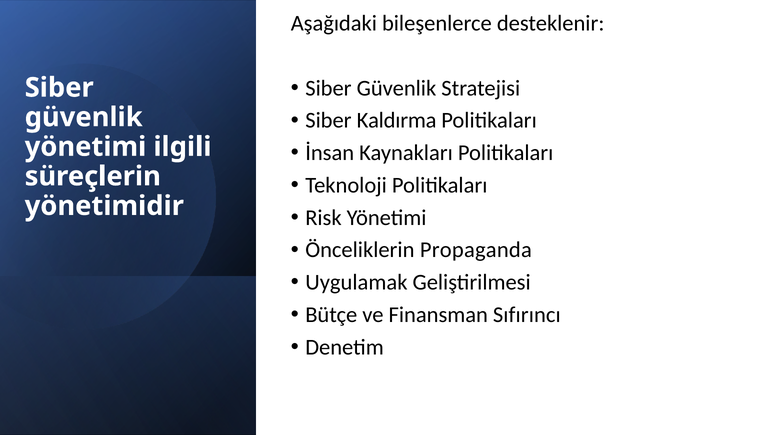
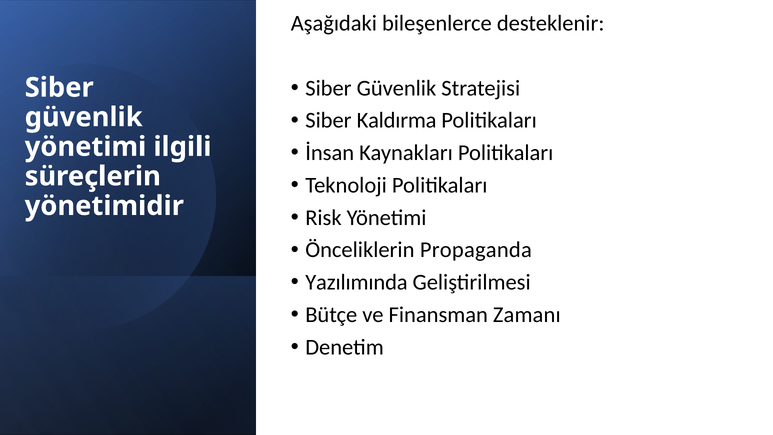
Uygulamak: Uygulamak -> Yazılımında (356, 282)
Sıfırıncı: Sıfırıncı -> Zamanı (527, 315)
